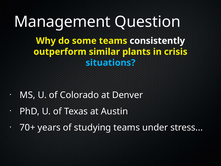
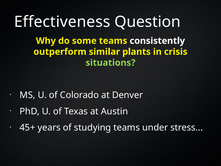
Management: Management -> Effectiveness (62, 22)
situations colour: light blue -> light green (110, 63)
70+: 70+ -> 45+ (27, 127)
